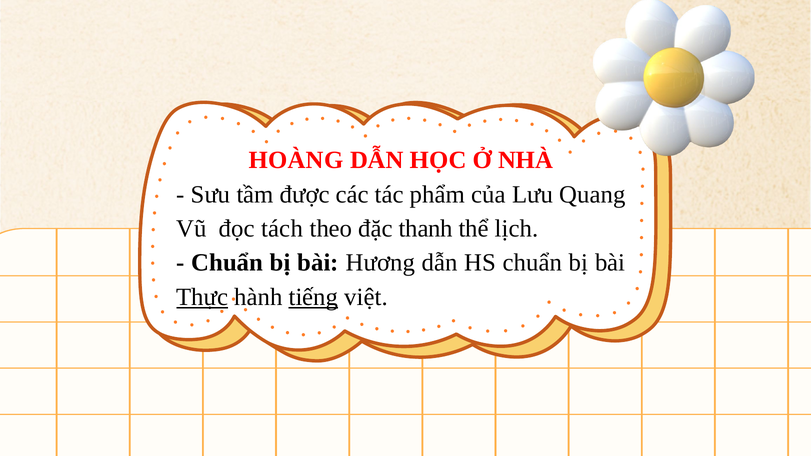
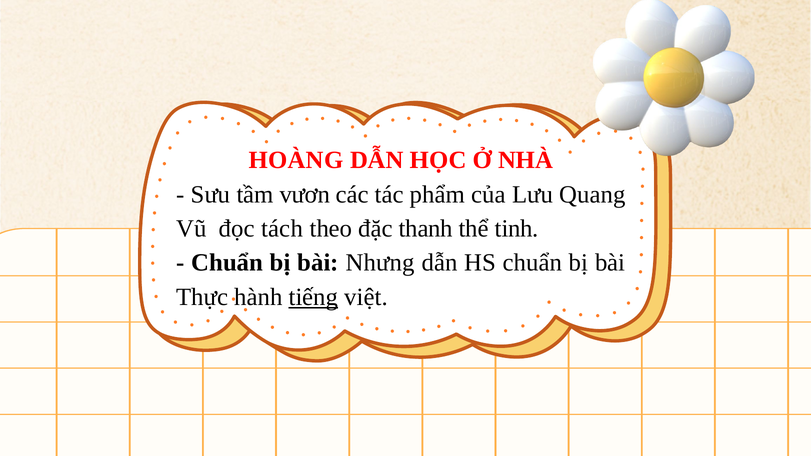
được: được -> vươn (305, 195)
lịch: lịch -> tinh (517, 229)
Hương: Hương -> Nhưng (380, 263)
Thực underline: present -> none (202, 297)
